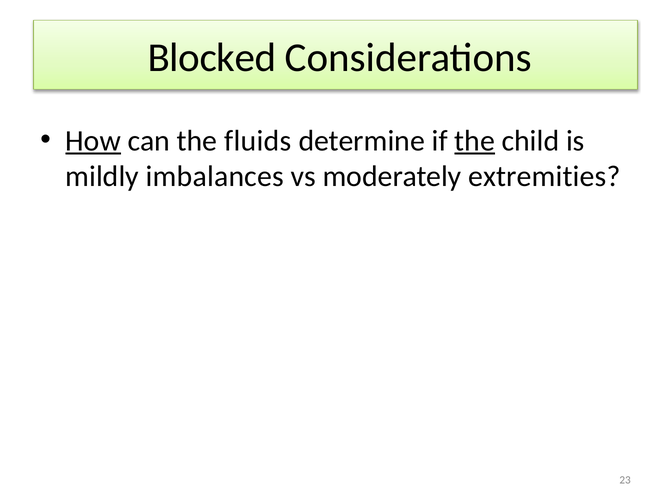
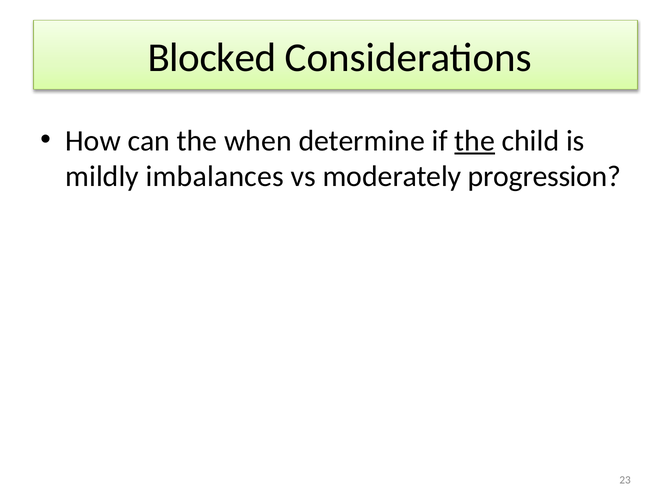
How underline: present -> none (93, 141)
fluids: fluids -> when (258, 141)
extremities: extremities -> progression (544, 177)
